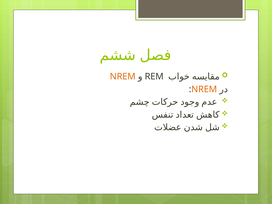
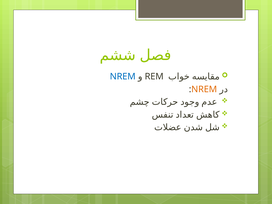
NREM colour: orange -> blue (123, 77)
